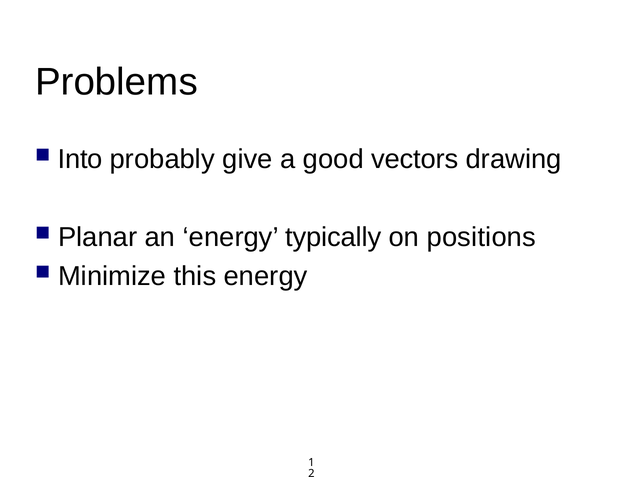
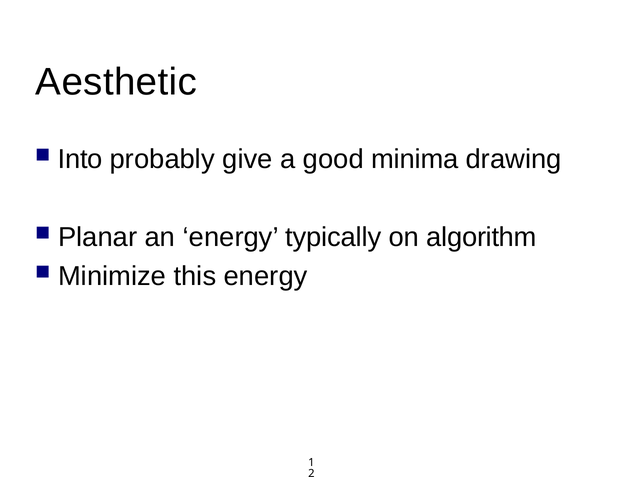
Problems: Problems -> Aesthetic (116, 82)
vectors: vectors -> minima (415, 160)
positions: positions -> algorithm (482, 238)
